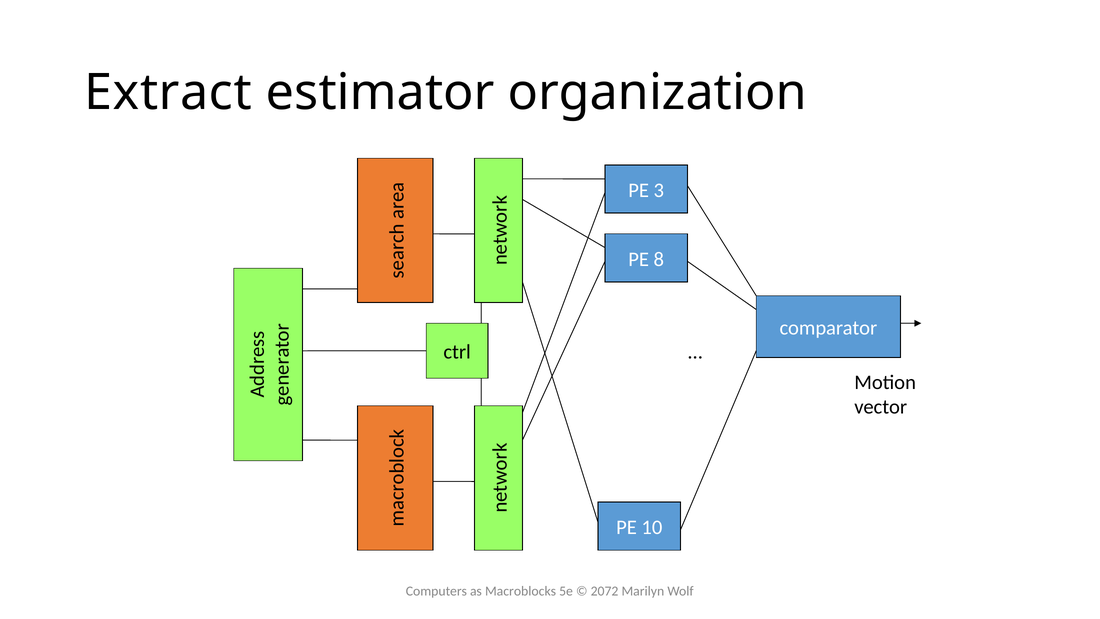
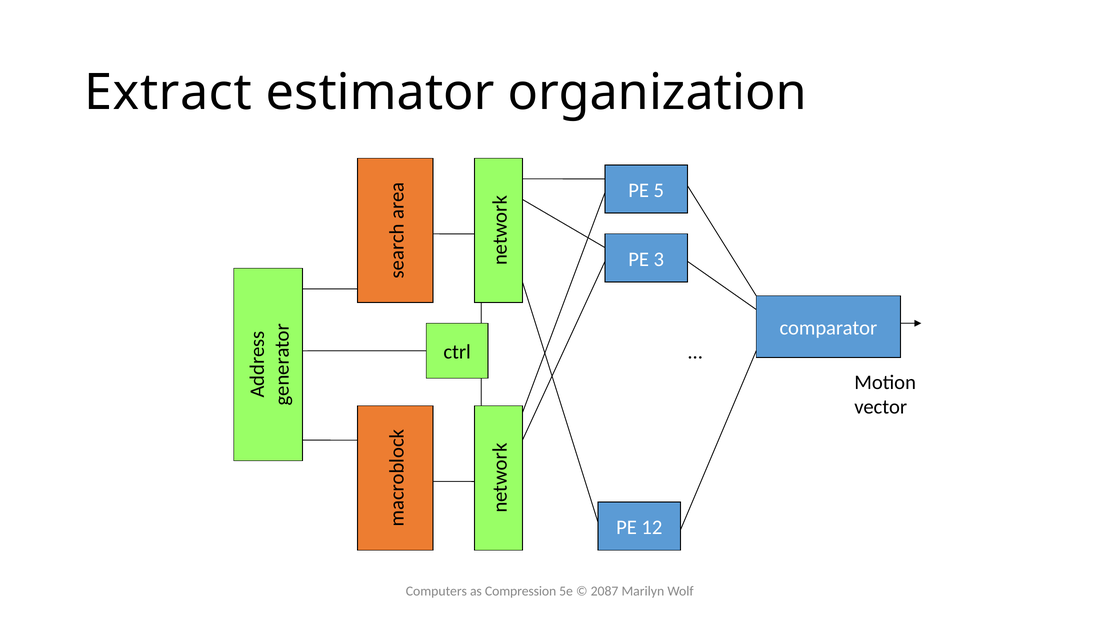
3: 3 -> 5 (659, 190)
8: 8 -> 3 (659, 259)
10: 10 -> 12 (652, 527)
Macroblocks: Macroblocks -> Compression (521, 591)
2072: 2072 -> 2087 (605, 591)
